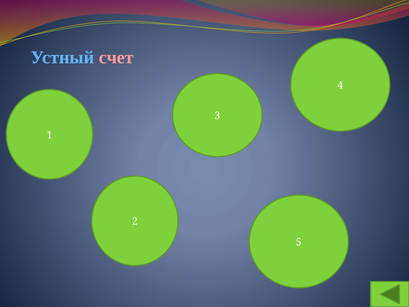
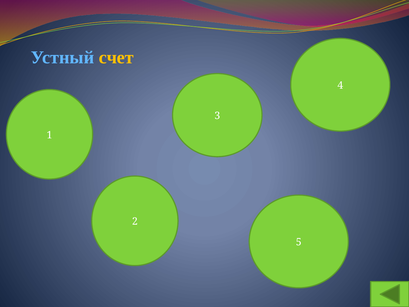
счет colour: pink -> yellow (116, 57)
